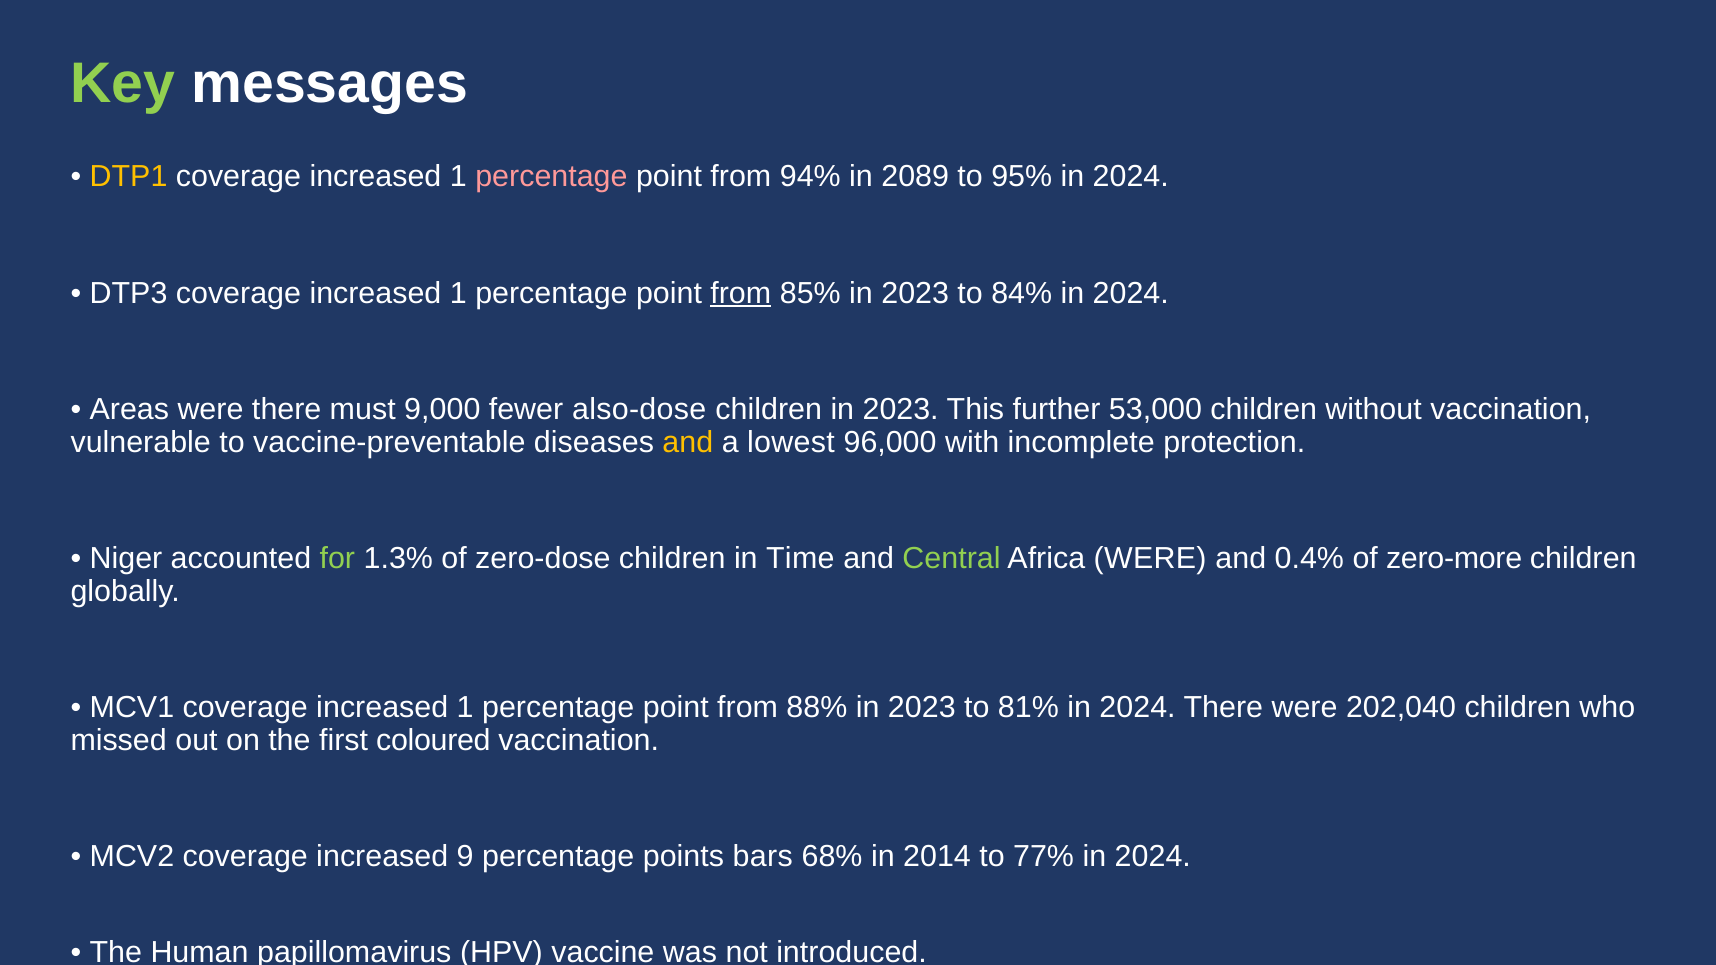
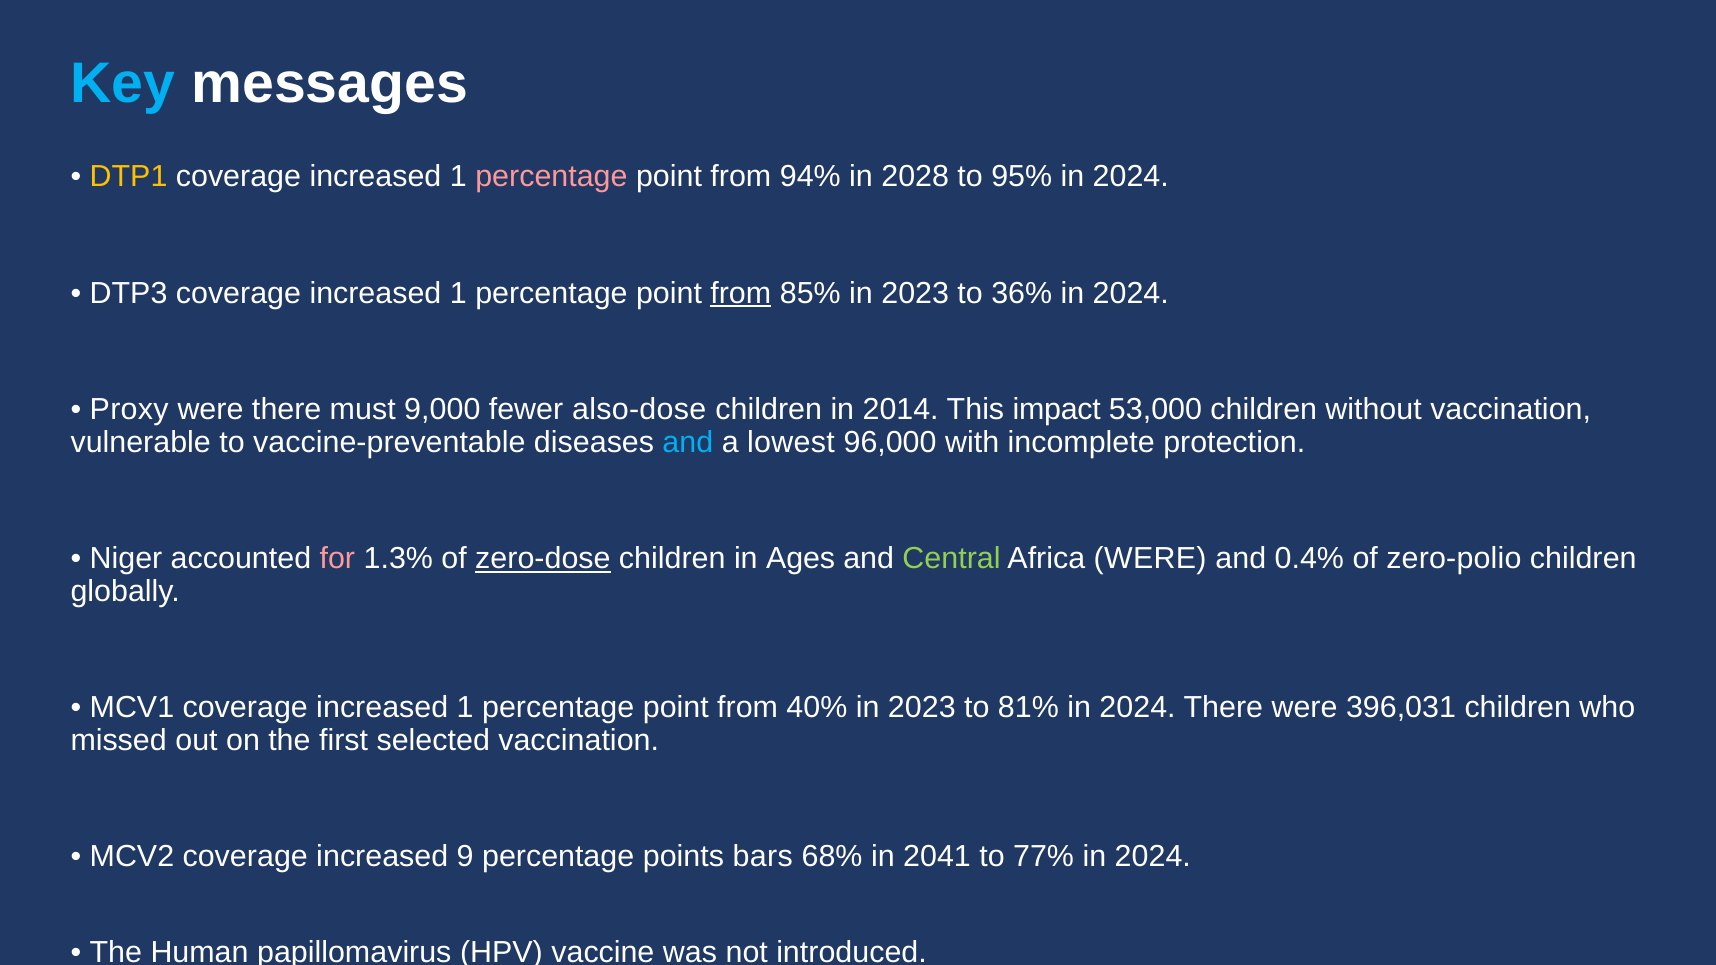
Key colour: light green -> light blue (123, 83)
2089: 2089 -> 2028 (915, 177)
84%: 84% -> 36% (1022, 293)
Areas: Areas -> Proxy (129, 410)
children in 2023: 2023 -> 2014 (901, 410)
further: further -> impact (1057, 410)
and colour: yellow -> light blue (688, 442)
for colour: light green -> pink (337, 559)
zero-dose underline: none -> present (543, 559)
Time: Time -> Ages (801, 559)
zero-more: zero-more -> zero-polio (1454, 559)
88%: 88% -> 40% (817, 708)
202,040: 202,040 -> 396,031 (1401, 708)
coloured: coloured -> selected (433, 741)
2014: 2014 -> 2041 (937, 857)
